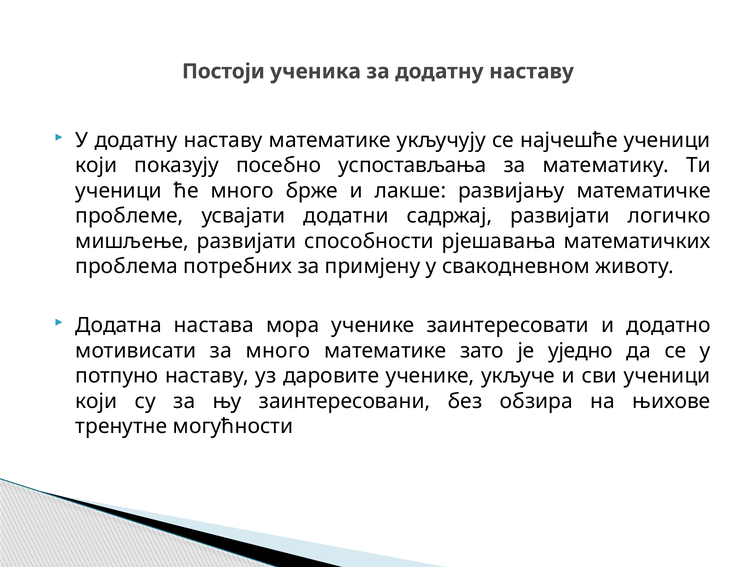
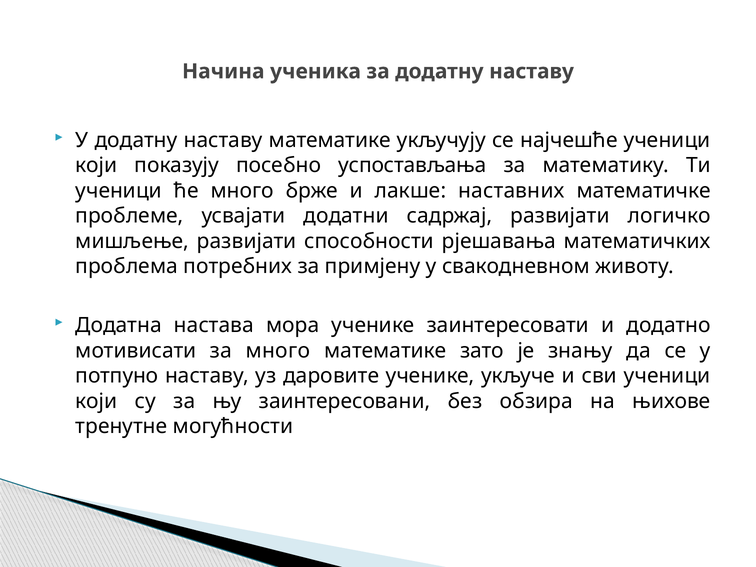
Постоји: Постоји -> Начина (223, 71)
развијању: развијању -> наставних (511, 191)
уједно: уједно -> знању (580, 351)
